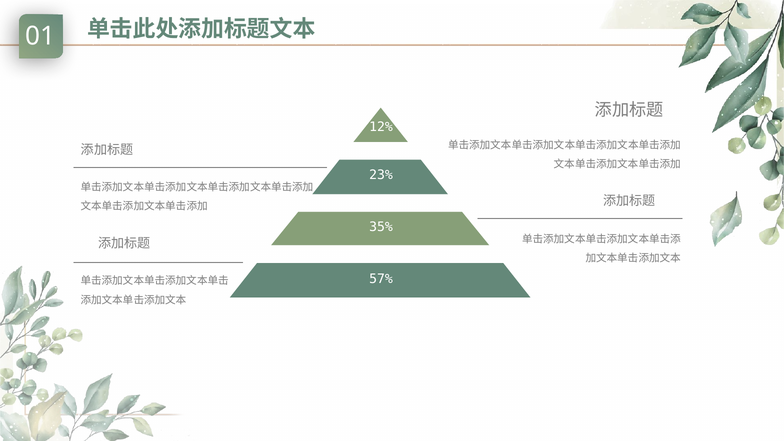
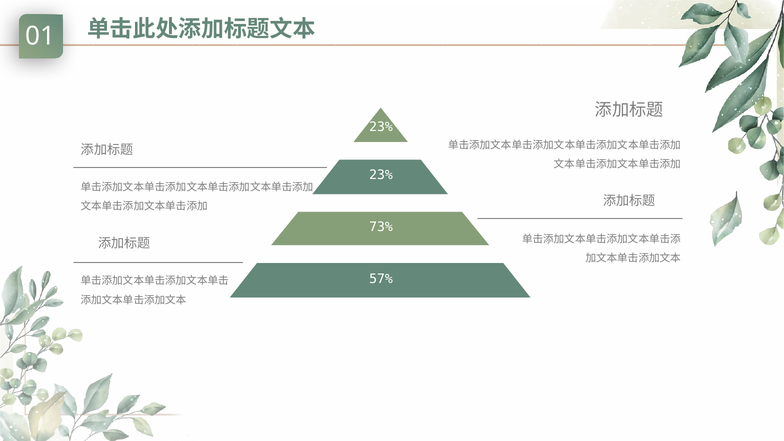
12%: 12% -> 23% (381, 127)
35%: 35% -> 73% (381, 227)
